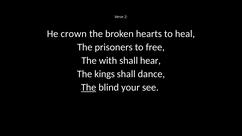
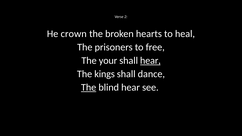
with: with -> your (108, 61)
hear underline: none -> present (150, 61)
blind your: your -> hear (131, 87)
